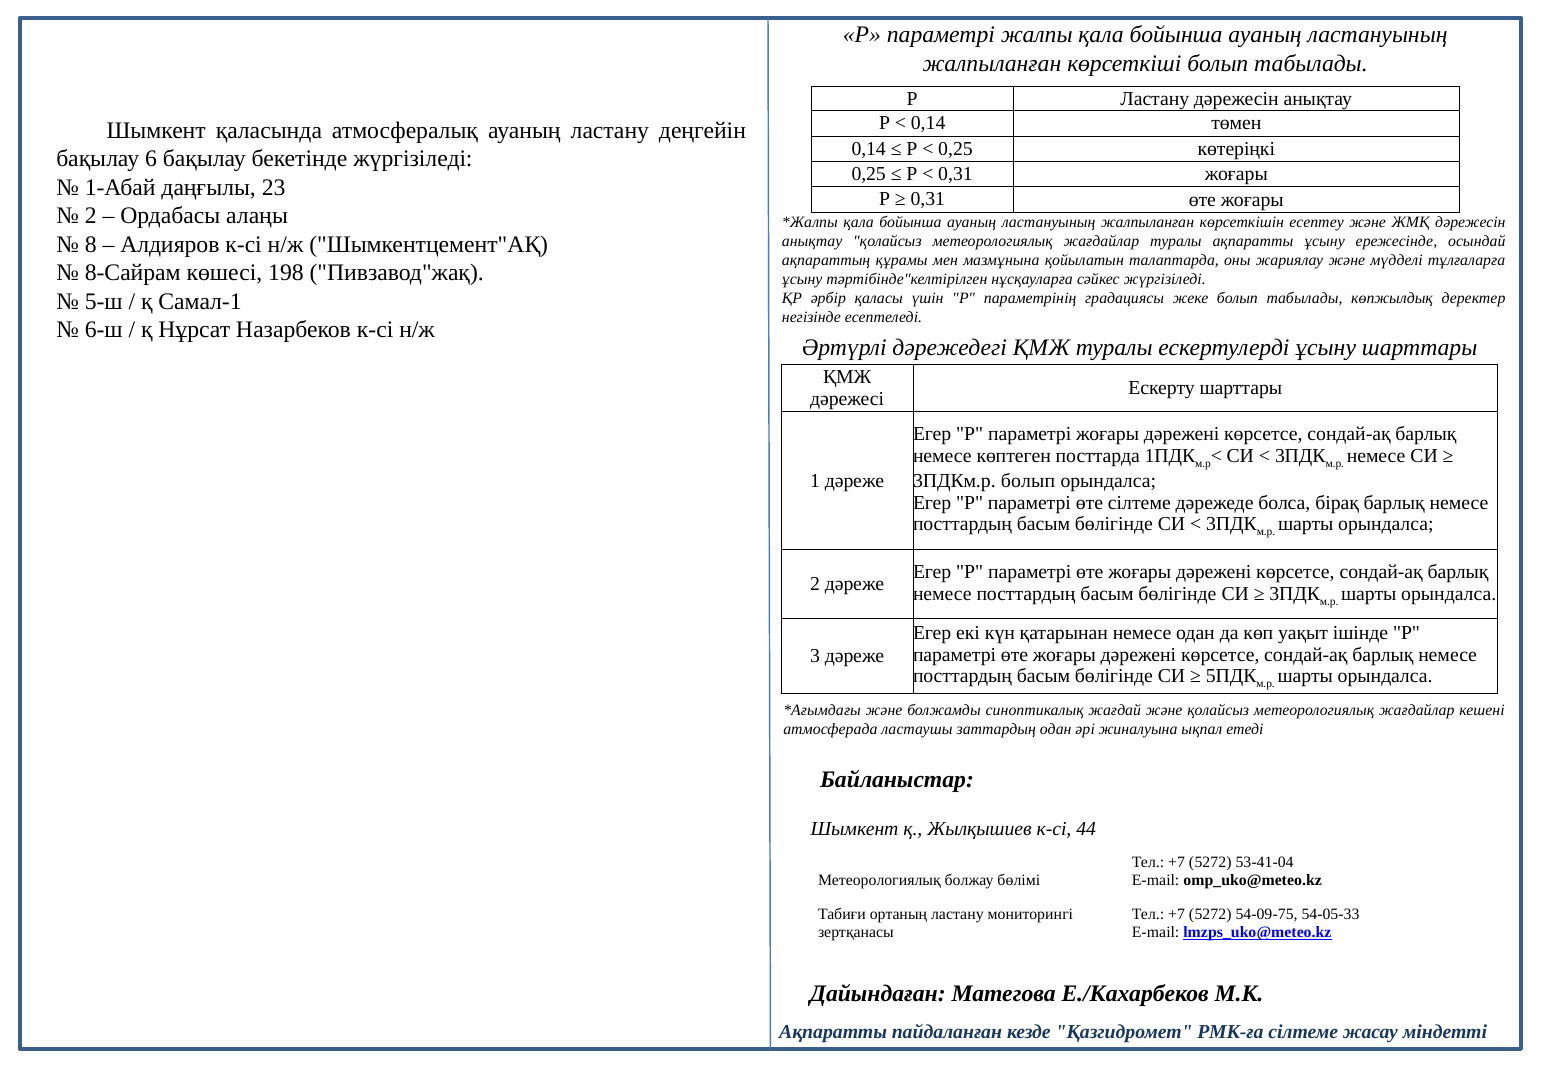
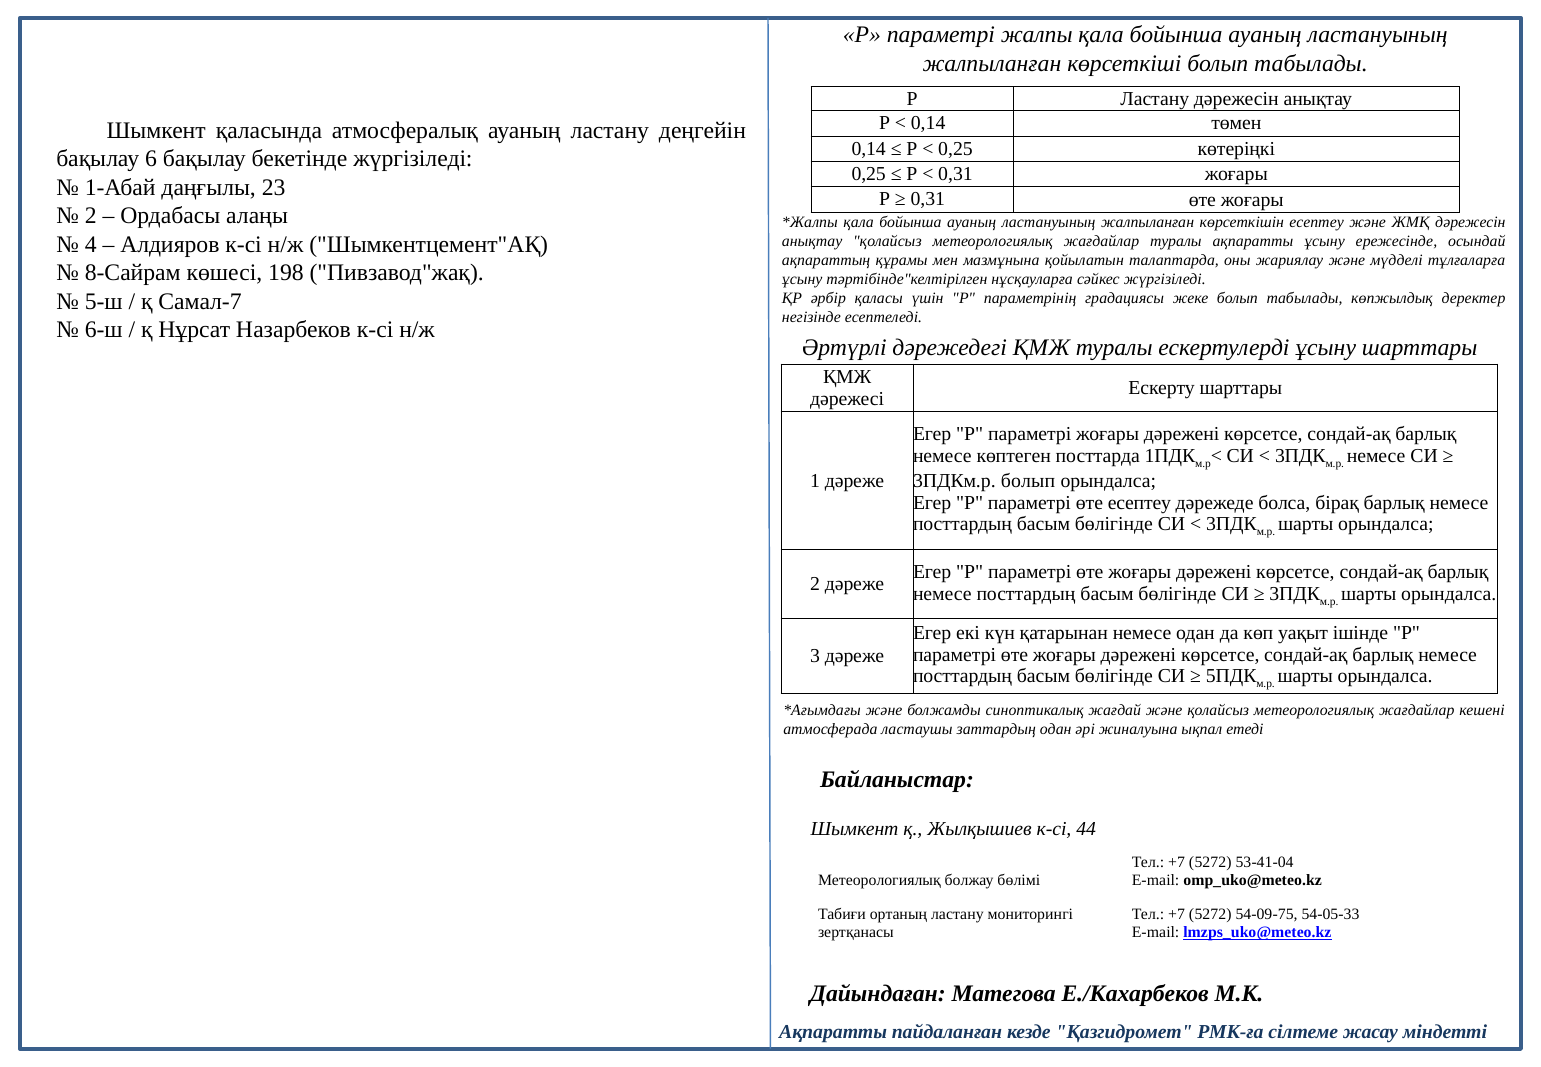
8: 8 -> 4 (91, 244)
Самал-1: Самал-1 -> Самал-7 (200, 301)
өте сілтеме: сілтеме -> есептеу (1139, 502)
